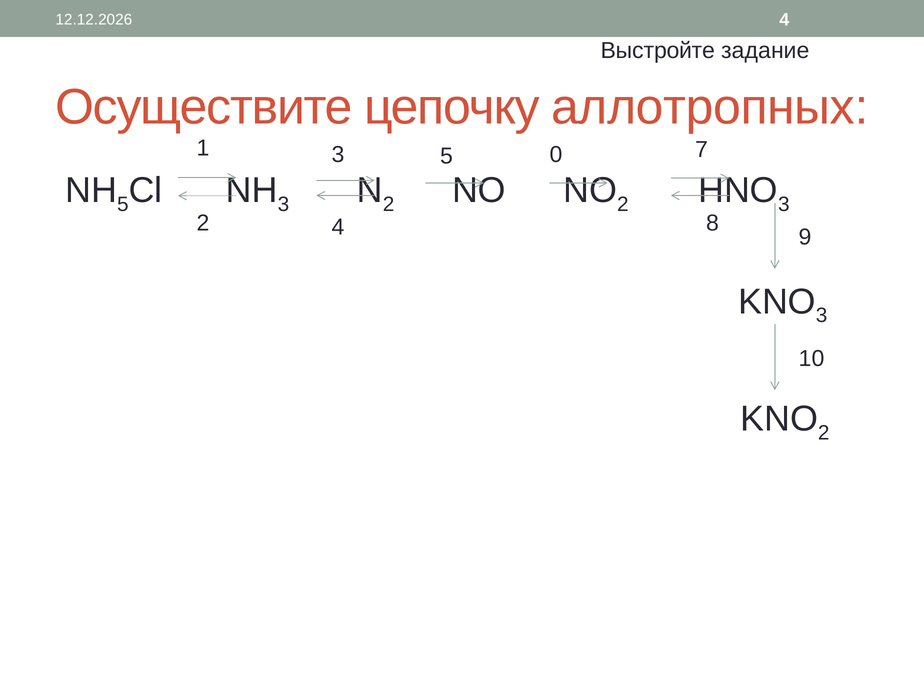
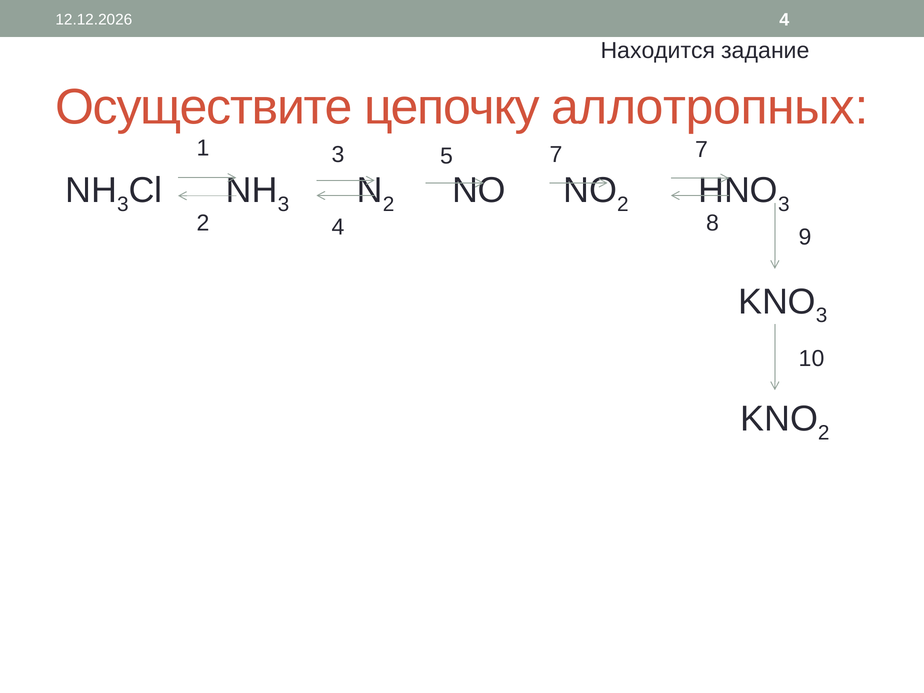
Выстройте: Выстройте -> Находится (658, 50)
5 0: 0 -> 7 (556, 155)
5: 5 -> 3 (123, 204)
